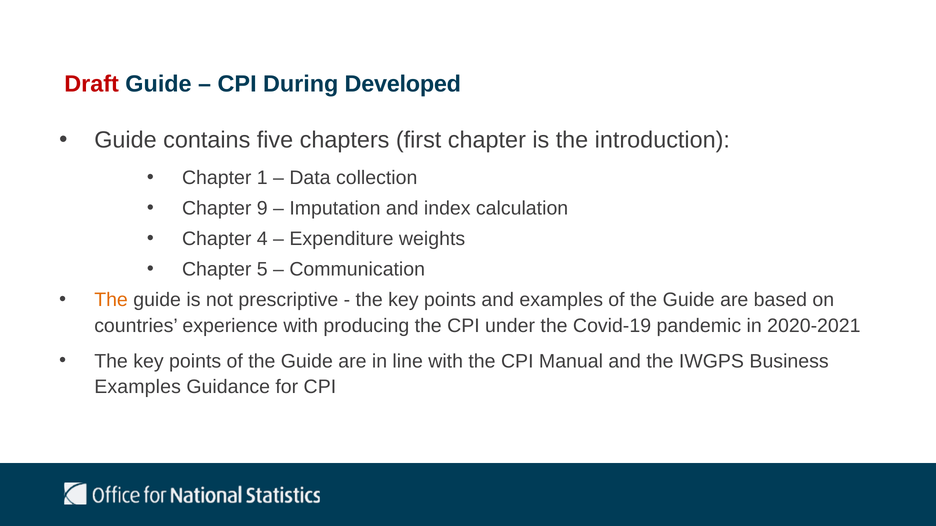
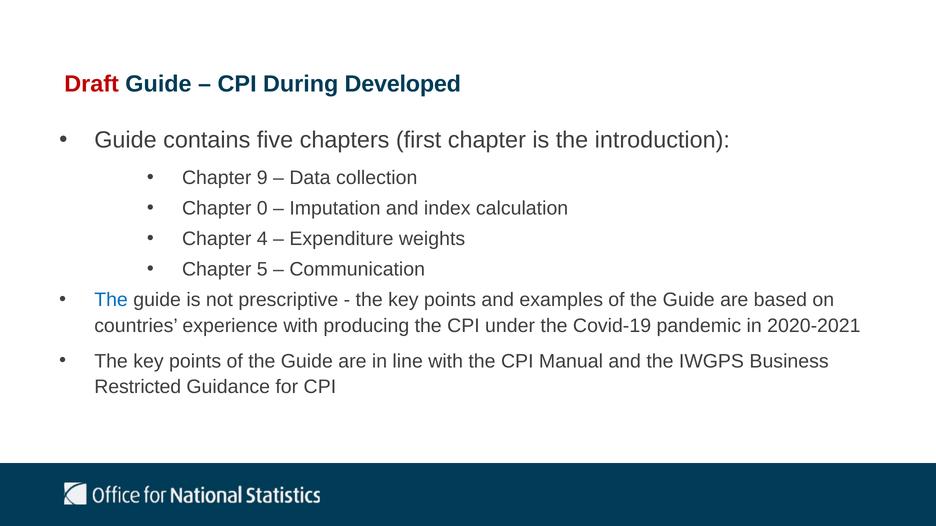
1: 1 -> 9 (262, 178)
9: 9 -> 0 (262, 208)
The colour: orange -> blue (111, 300)
Examples: Examples -> Restricted (138, 387)
